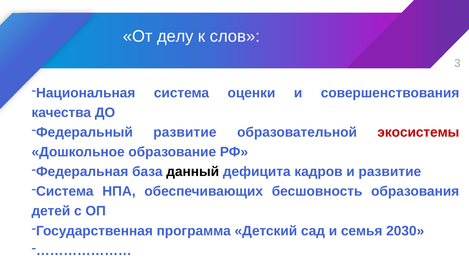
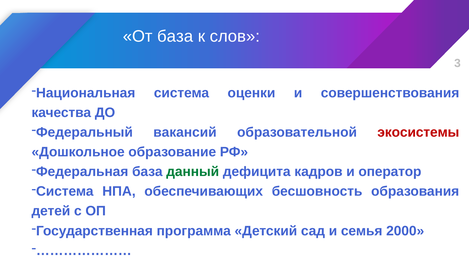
От делу: делу -> база (175, 36)
Федеральный развитие: развитие -> вакансий (185, 132)
данный colour: black -> green (193, 172)
и развитие: развитие -> оператор (390, 172)
2030: 2030 -> 2000 (405, 231)
